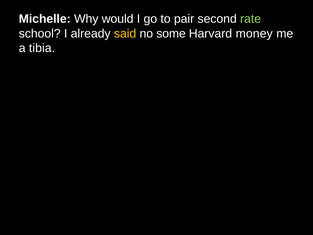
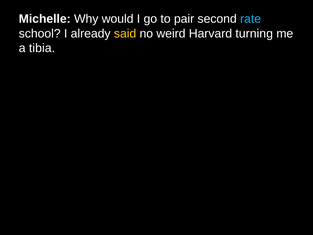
rate colour: light green -> light blue (251, 19)
some: some -> weird (171, 33)
money: money -> turning (254, 33)
